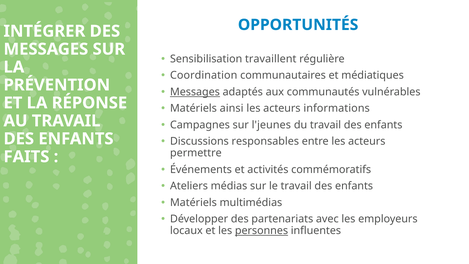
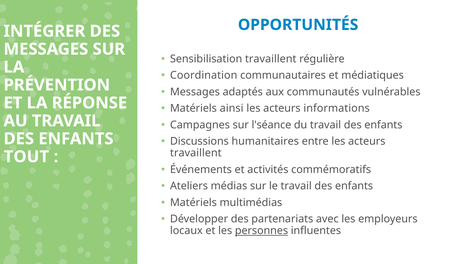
Messages underline: present -> none (195, 92)
l'jeunes: l'jeunes -> l'séance (271, 125)
responsables: responsables -> humanitaires (265, 141)
permettre: permettre -> travaillent (196, 153)
FAITS: FAITS -> TOUT (26, 157)
